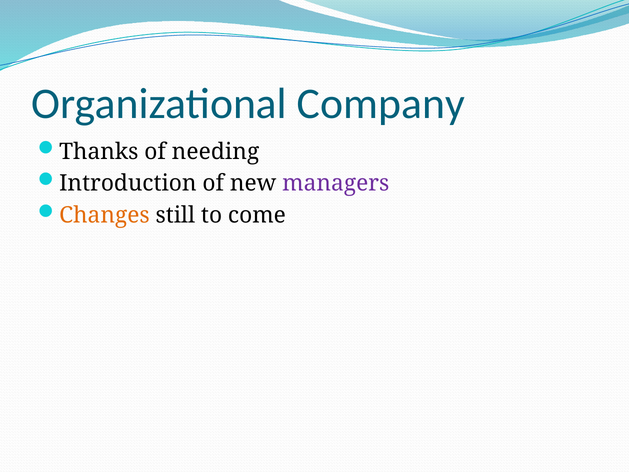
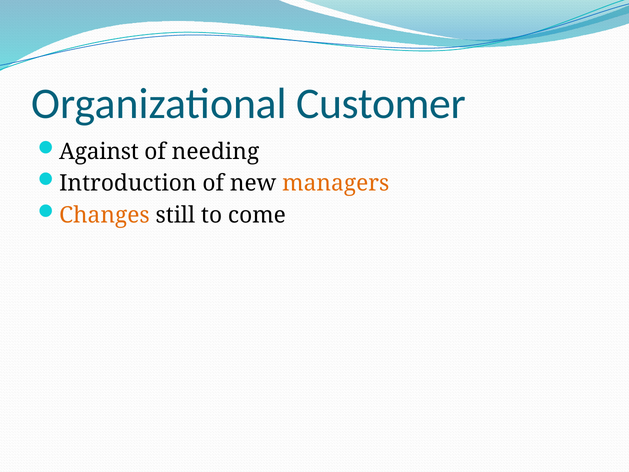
Company: Company -> Customer (381, 104)
Thanks: Thanks -> Against (99, 151)
managers colour: purple -> orange (336, 183)
